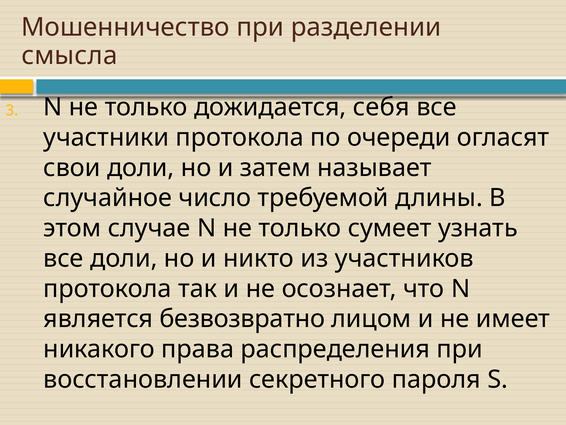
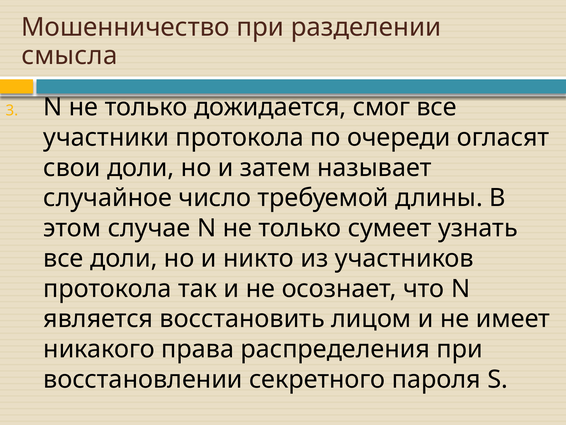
себя: себя -> смог (381, 107)
безвозвратно: безвозвратно -> восстановить (242, 319)
